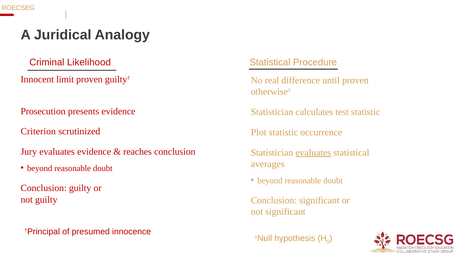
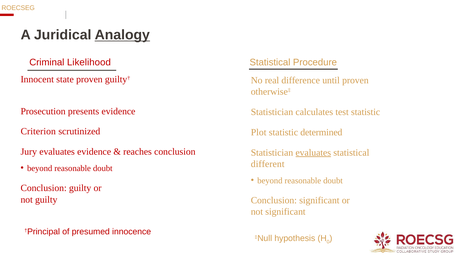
Analogy underline: none -> present (122, 35)
limit: limit -> state (65, 80)
occurrence: occurrence -> determined (321, 133)
averages: averages -> different (268, 164)
